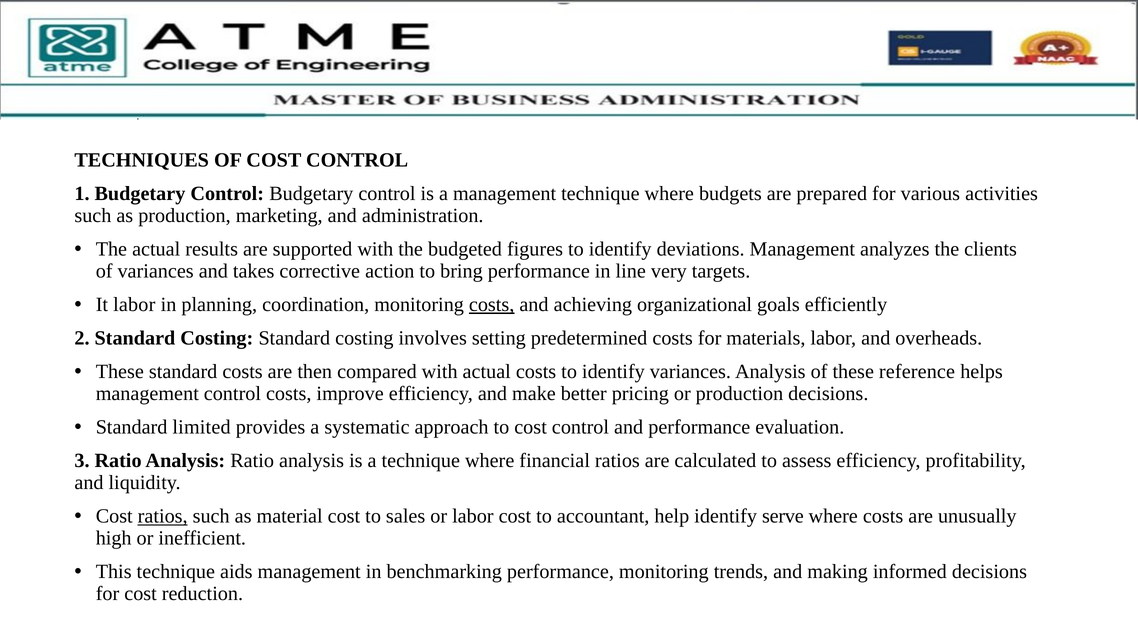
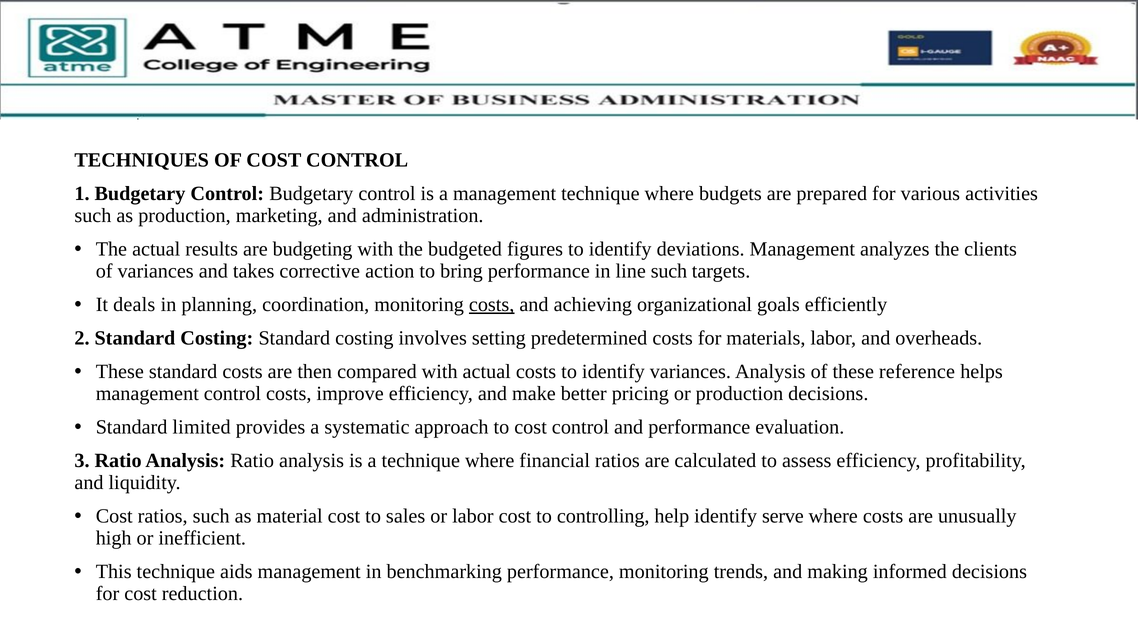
supported: supported -> budgeting (313, 249)
line very: very -> such (669, 271)
It labor: labor -> deals (134, 305)
ratios underline: present -> none (163, 516)
accountant: accountant -> controlling (603, 516)
